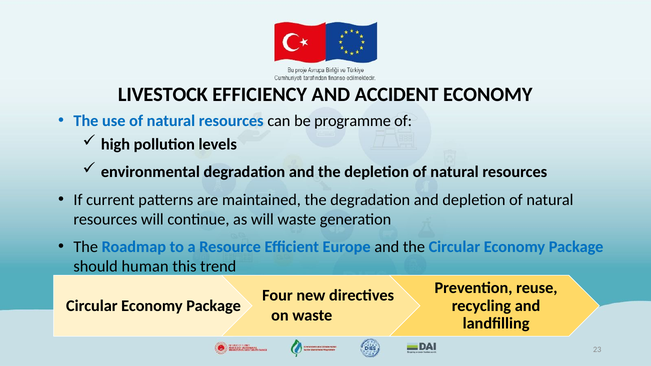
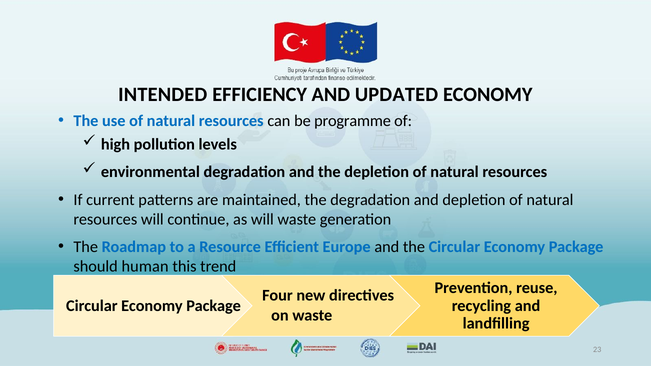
LIVESTOCK: LIVESTOCK -> INTENDED (163, 95)
ACCIDENT: ACCIDENT -> UPDATED (396, 95)
